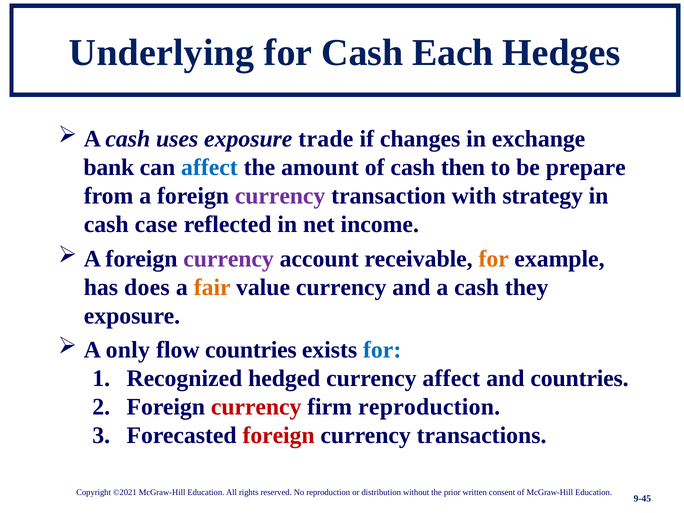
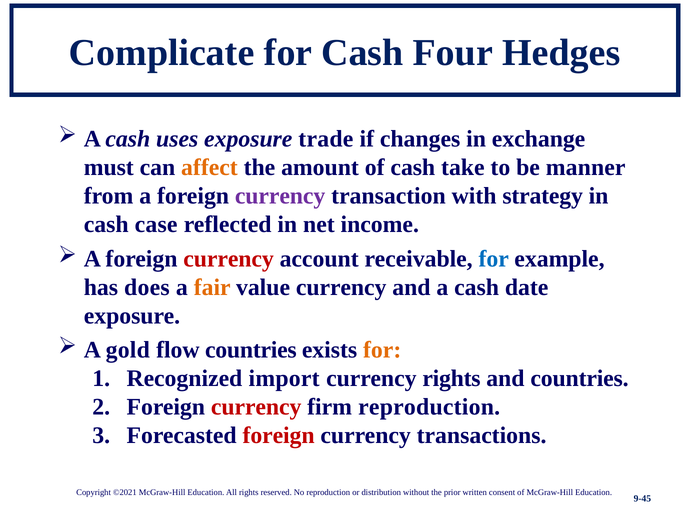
Underlying: Underlying -> Complicate (162, 53)
Each: Each -> Four (453, 53)
bank: bank -> must (109, 168)
affect colour: blue -> orange (209, 168)
then: then -> take (463, 168)
prepare: prepare -> manner (586, 168)
currency colour: purple -> red (229, 259)
for colour: orange -> blue (494, 259)
they: they -> date (527, 287)
only: only -> gold (128, 350)
for colour: blue -> orange (382, 350)
hedged: hedged -> import (284, 378)
currency affect: affect -> rights (451, 378)
